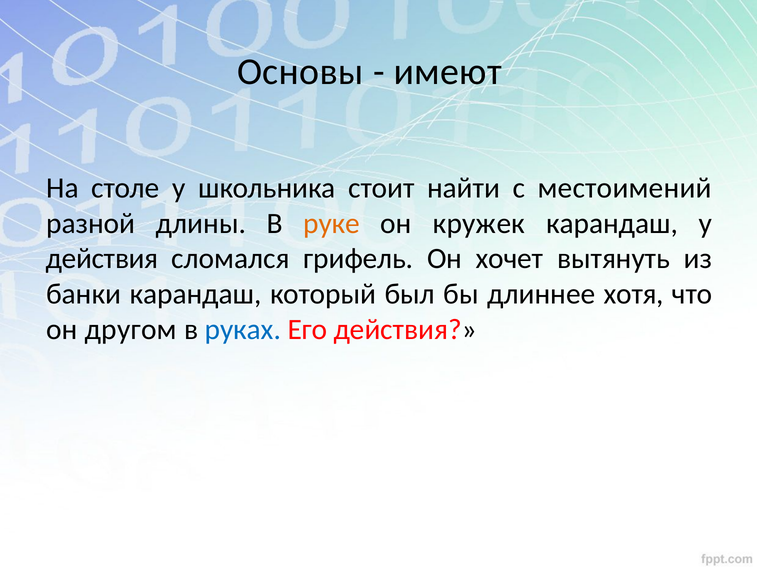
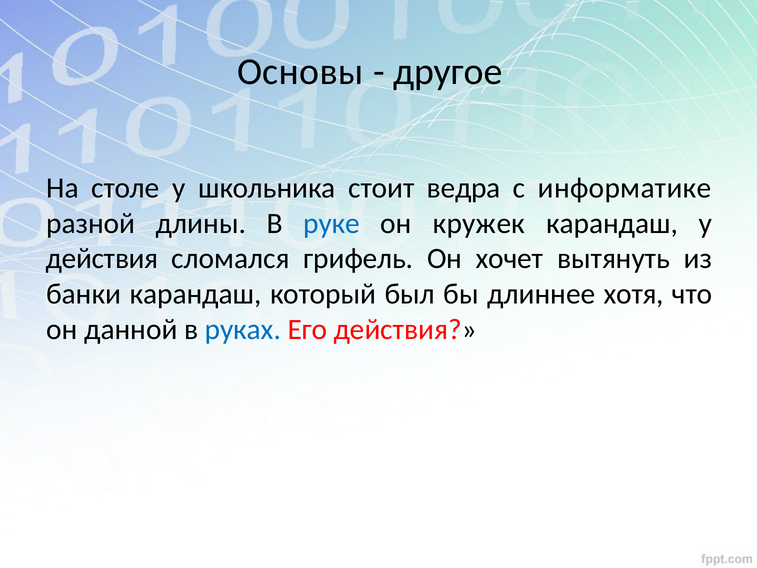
имеют: имеют -> другое (448, 72)
найти: найти -> ведра (464, 188)
местоимений: местоимений -> информатике (625, 188)
руке colour: orange -> blue (332, 223)
другом: другом -> данной (131, 329)
